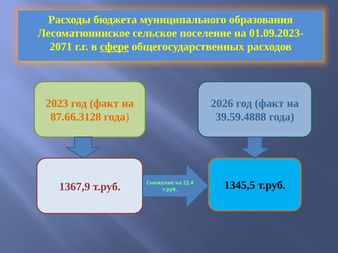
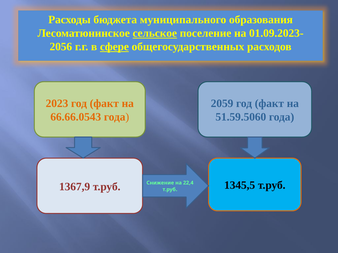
сельское underline: none -> present (155, 33)
2071: 2071 -> 2056 (61, 47)
2026: 2026 -> 2059 (222, 104)
87.66.3128: 87.66.3128 -> 66.66.0543 (76, 117)
39.59.4888: 39.59.4888 -> 51.59.5060 (241, 117)
